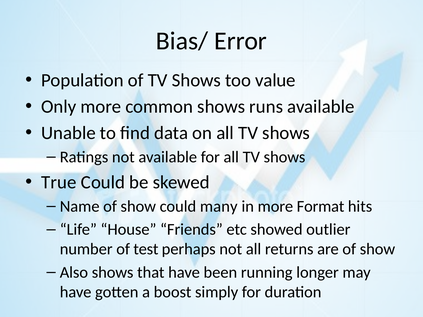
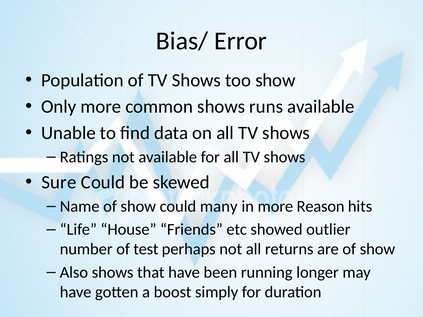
too value: value -> show (275, 80)
True: True -> Sure (59, 182)
Format: Format -> Reason (321, 207)
